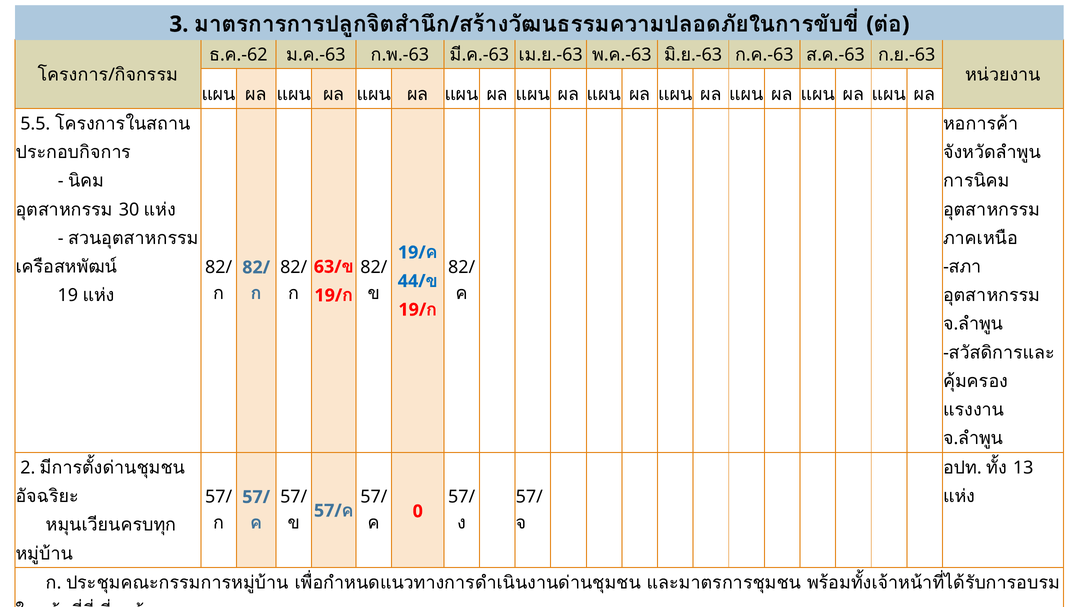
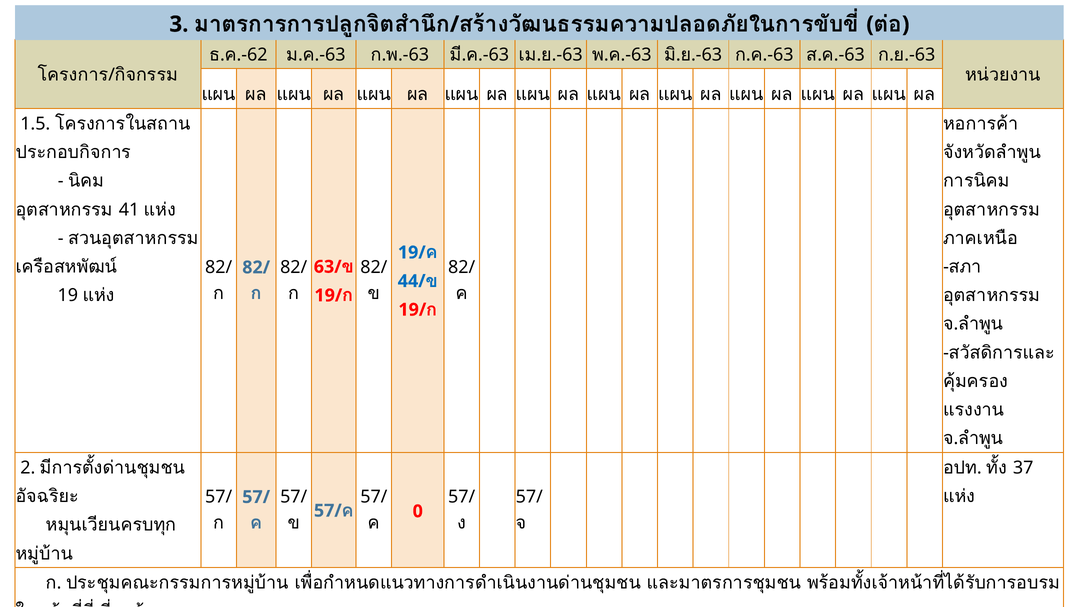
5.5: 5.5 -> 1.5 (35, 124)
30: 30 -> 41 (129, 209)
13: 13 -> 37 (1023, 467)
